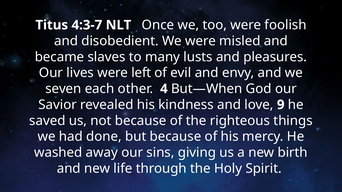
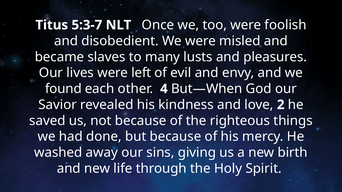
4:3-7: 4:3-7 -> 5:3-7 (87, 25)
seven: seven -> found (63, 89)
9: 9 -> 2 (281, 105)
